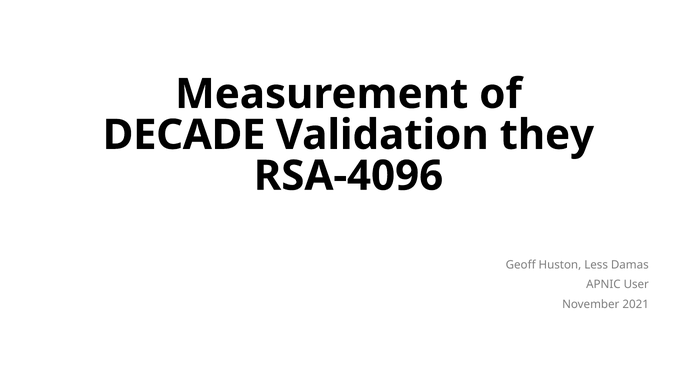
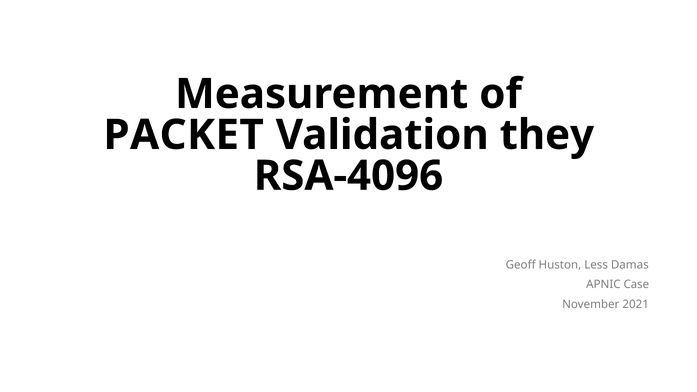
DECADE: DECADE -> PACKET (184, 135)
User: User -> Case (636, 285)
